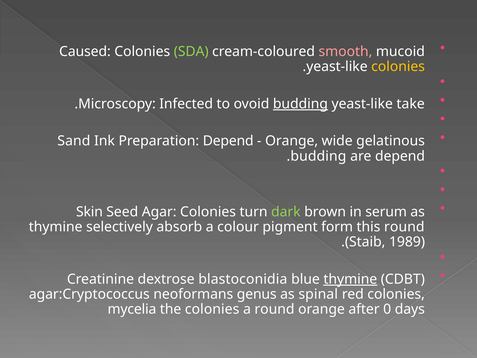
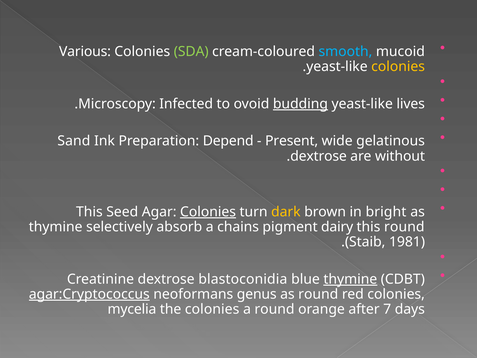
Caused: Caused -> Various (85, 52)
smooth colour: pink -> light blue (345, 52)
take: take -> lives (411, 104)
Orange: Orange -> Present (292, 141)
budding: budding -> dextrose (319, 156)
are depend: depend -> without (400, 156)
Skin: Skin -> This (89, 212)
Colonies underline: none -> present (208, 212)
dark colour: light green -> yellow (286, 212)
serum: serum -> bright (386, 212)
colour: colour -> chains (238, 227)
form: form -> dairy (337, 227)
1989: 1989 -> 1981 (407, 242)
agar:Cryptococcus underline: none -> present (89, 294)
as spinal: spinal -> round (318, 294)
0: 0 -> 7 (387, 309)
